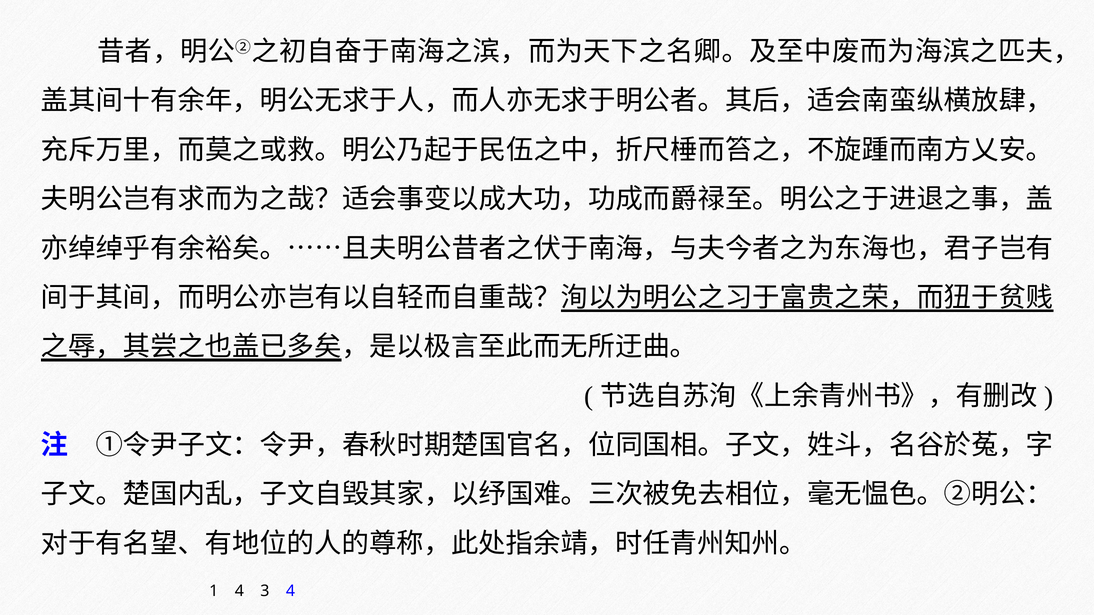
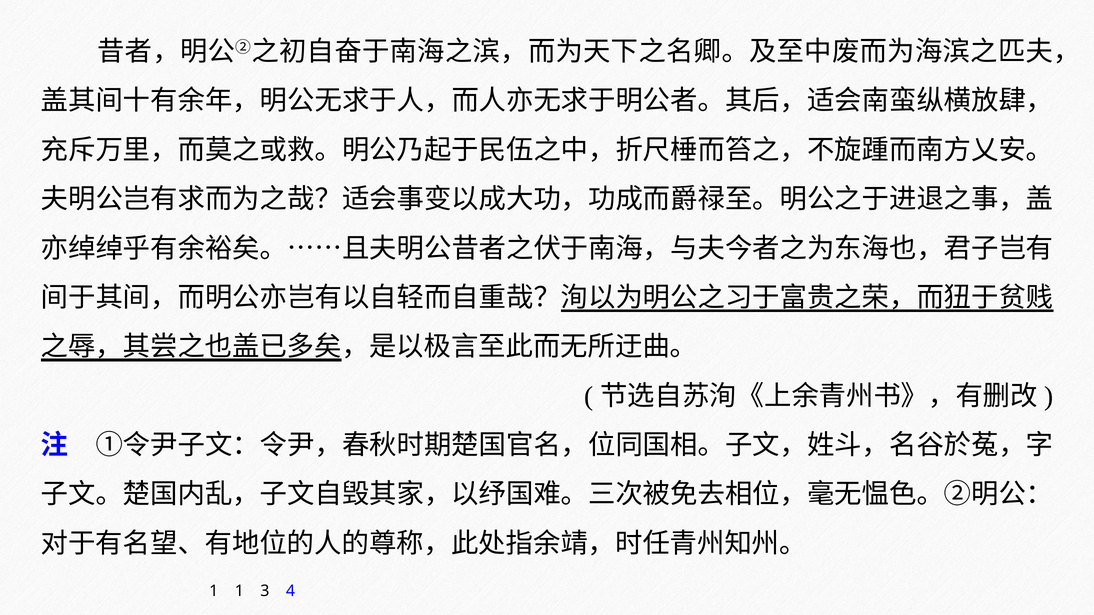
1 4: 4 -> 1 (239, 592)
